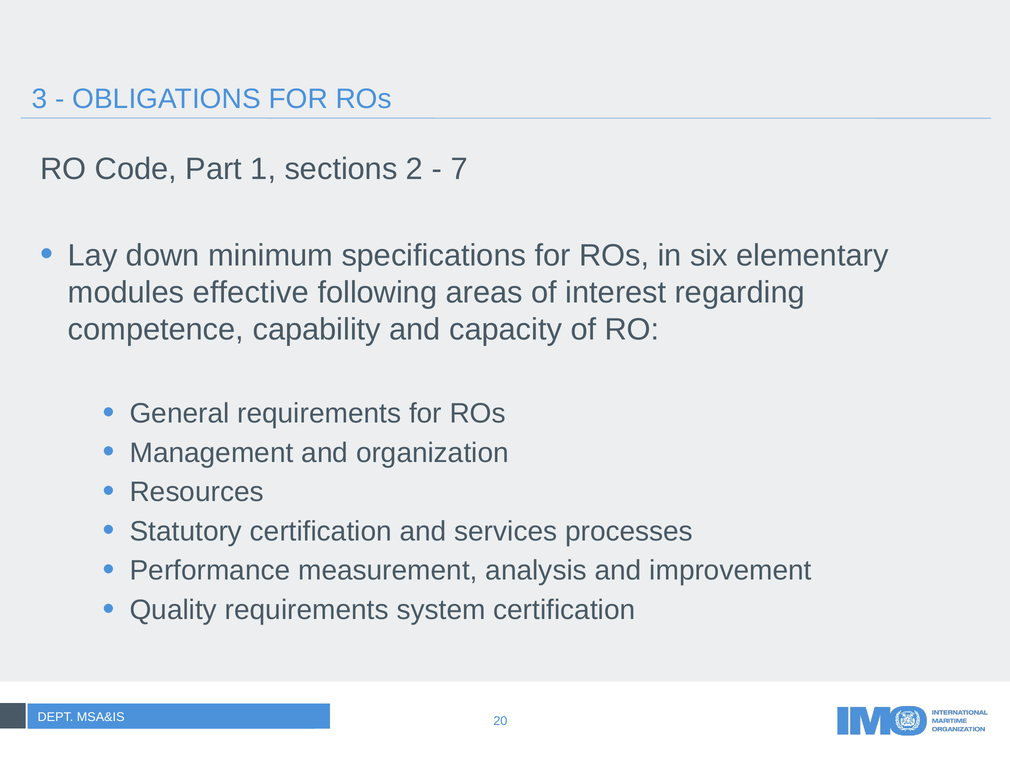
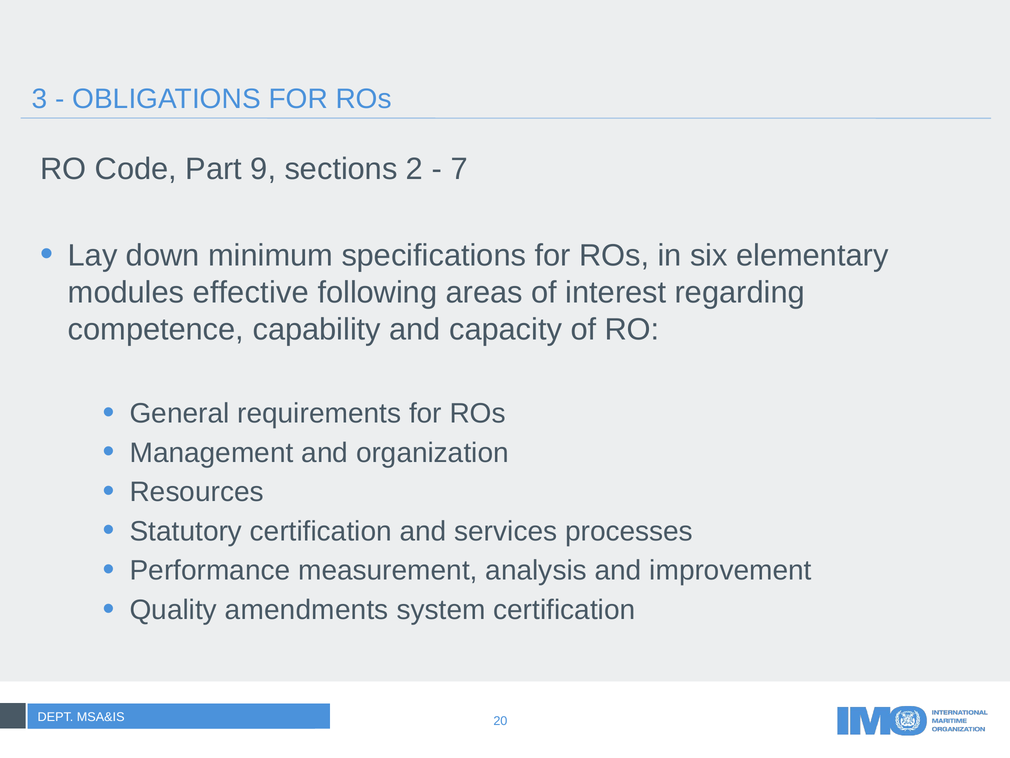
1: 1 -> 9 (263, 169)
Quality requirements: requirements -> amendments (307, 610)
